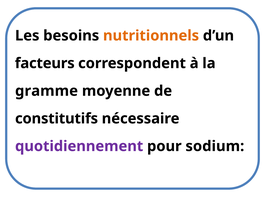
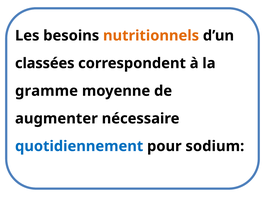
facteurs: facteurs -> classées (45, 63)
constitutifs: constitutifs -> augmenter (56, 118)
quotidiennement colour: purple -> blue (79, 146)
